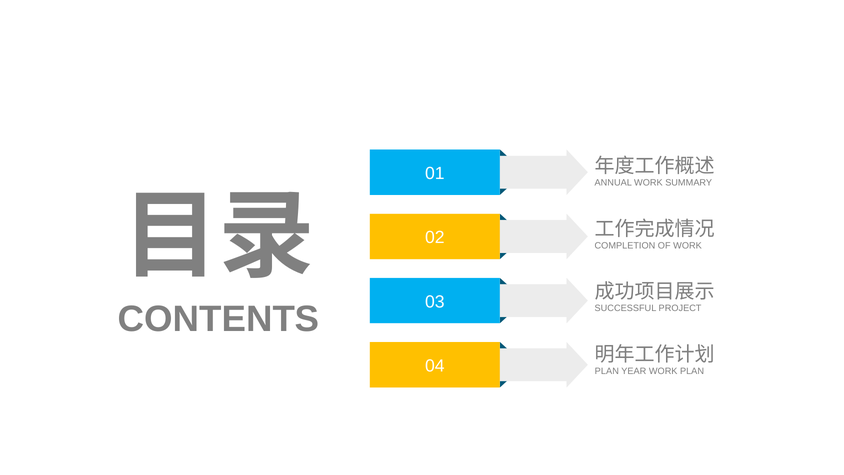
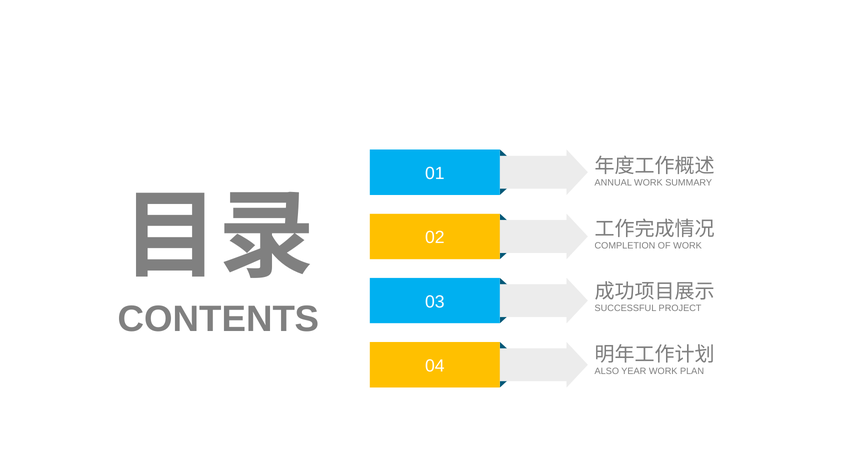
PLAN: PLAN -> ALSO (607, 371)
